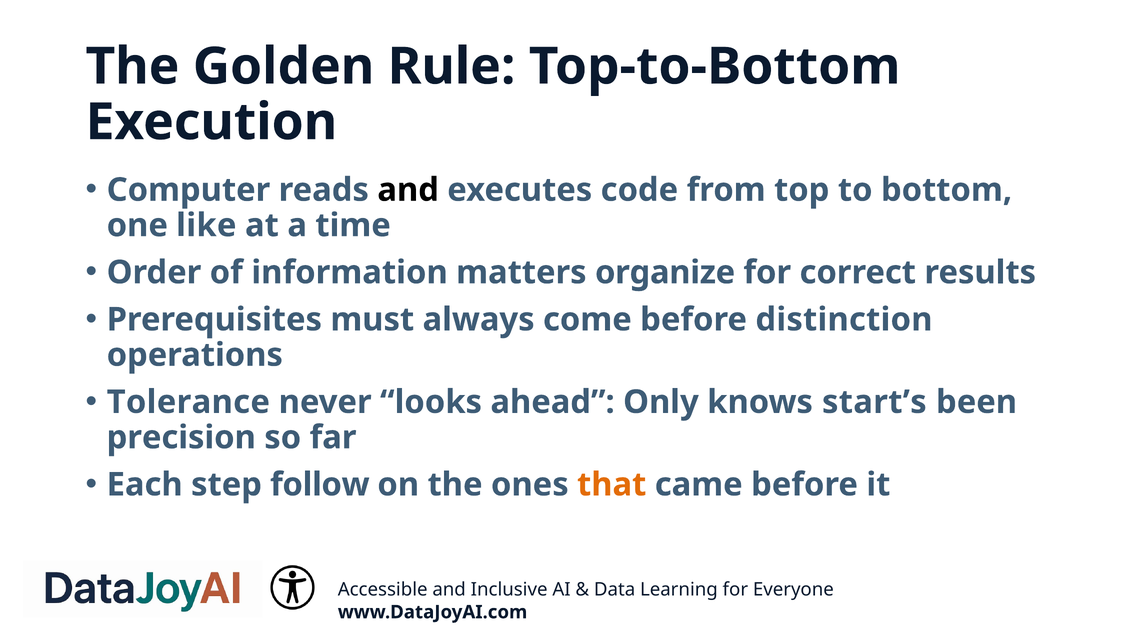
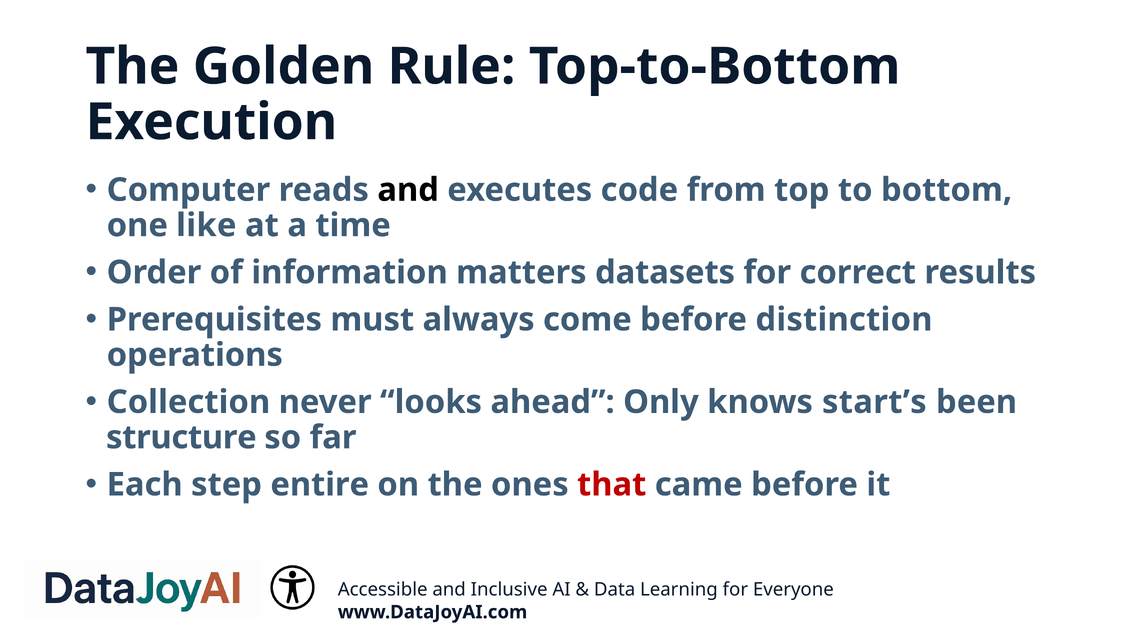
organize: organize -> datasets (665, 272)
Tolerance: Tolerance -> Collection (188, 402)
precision: precision -> structure (181, 437)
follow: follow -> entire (320, 484)
that colour: orange -> red (612, 484)
